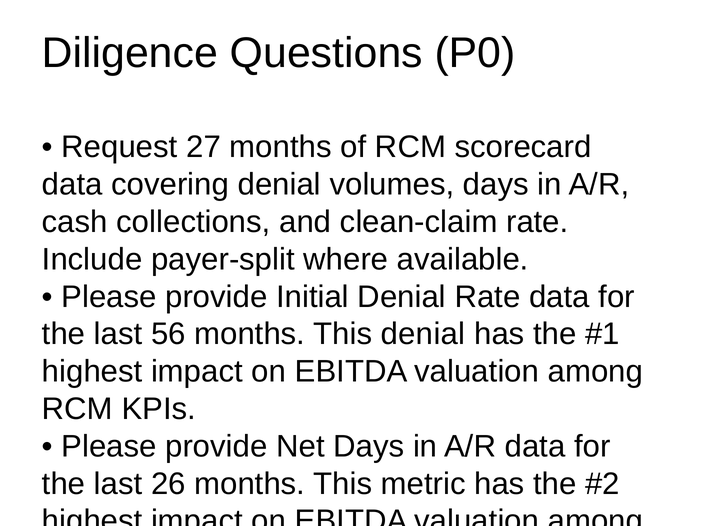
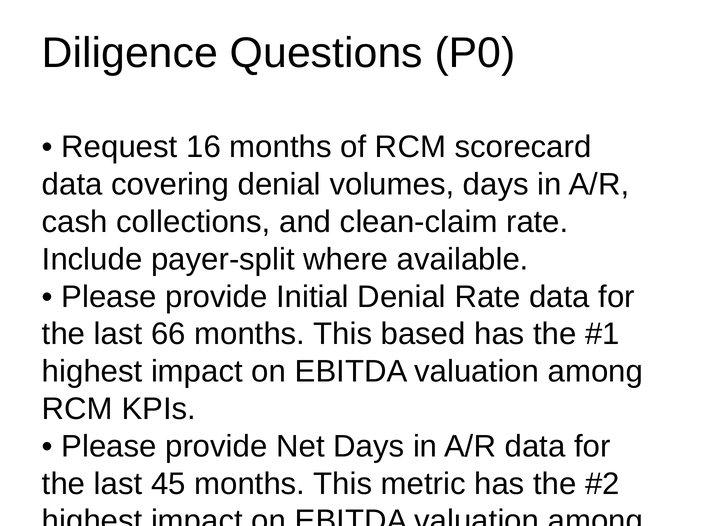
27: 27 -> 16 (203, 147)
56: 56 -> 66 (168, 334)
This denial: denial -> based (423, 334)
26: 26 -> 45 (168, 484)
